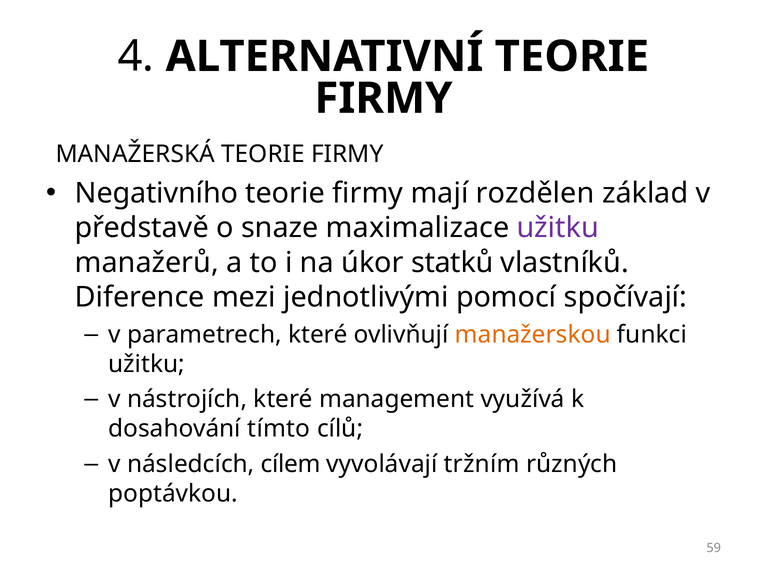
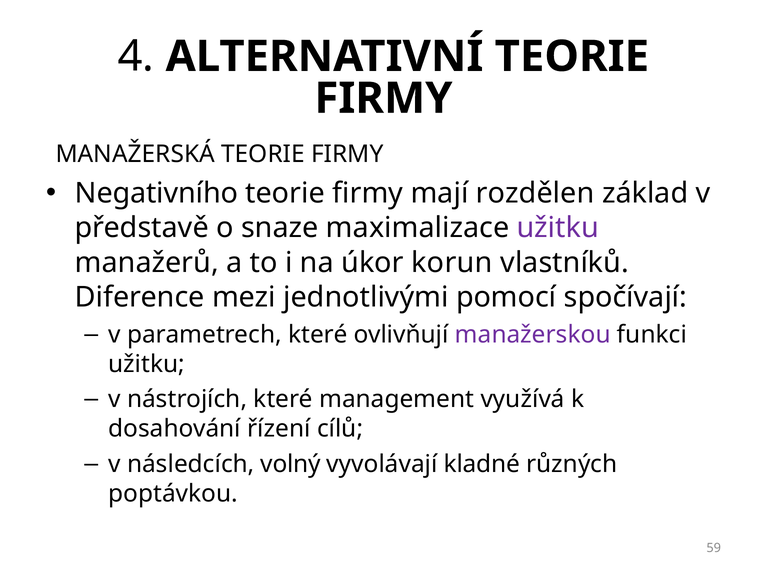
statků: statků -> korun (452, 263)
manažerskou colour: orange -> purple (533, 335)
tímto: tímto -> řízení (279, 429)
cílem: cílem -> volný (291, 464)
tržním: tržním -> kladné (482, 464)
